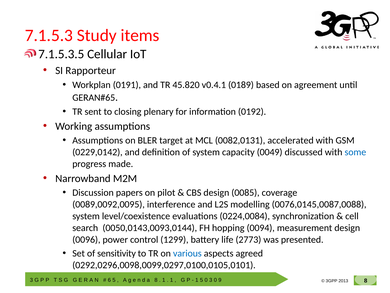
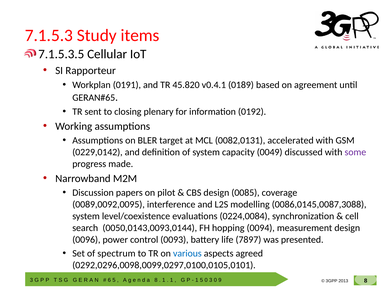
some colour: blue -> purple (355, 152)
0076,0145,0087,0088: 0076,0145,0087,0088 -> 0086,0145,0087,3088 (319, 204)
1299: 1299 -> 0093 (174, 239)
2773: 2773 -> 7897 (248, 239)
sensitivity: sensitivity -> spectrum (116, 253)
